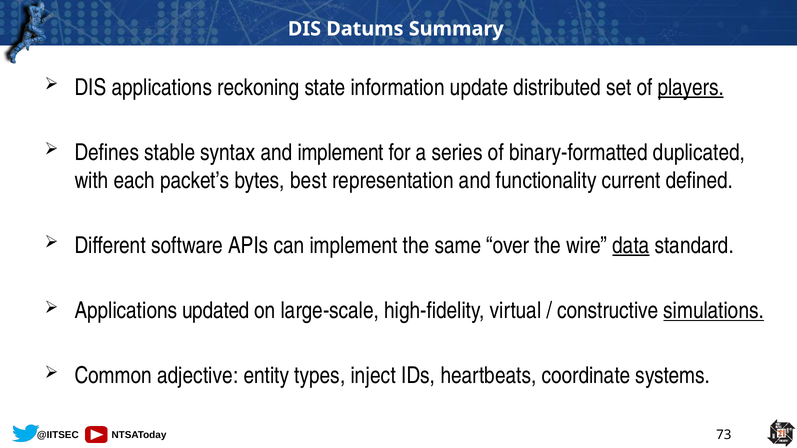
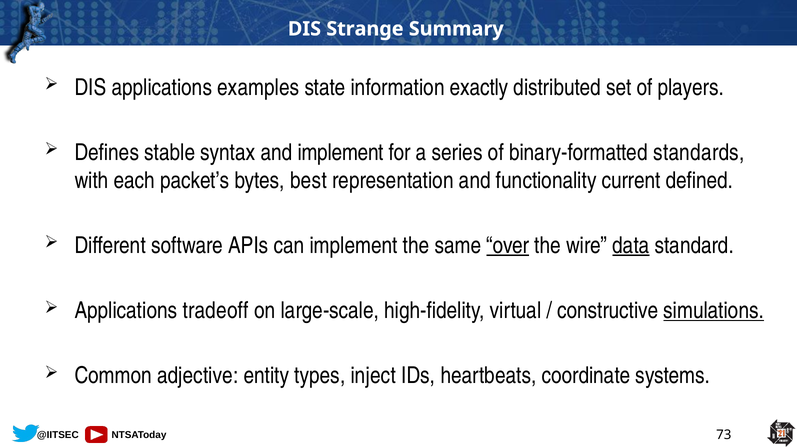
Datums: Datums -> Strange (365, 29)
reckoning: reckoning -> examples (258, 87)
update: update -> exactly (479, 87)
players underline: present -> none (691, 87)
duplicated: duplicated -> standards (699, 153)
over underline: none -> present (508, 246)
updated: updated -> tradeoff (216, 311)
